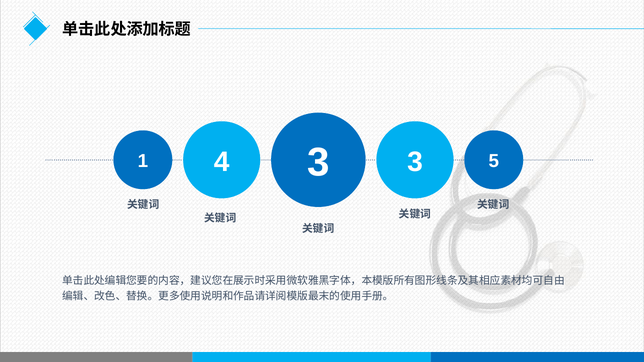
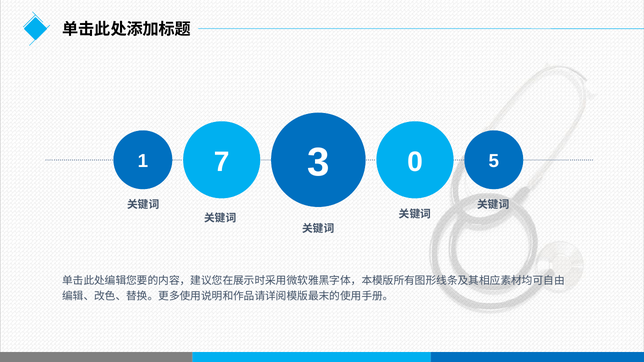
4: 4 -> 7 (222, 162)
3 3: 3 -> 0 (415, 162)
